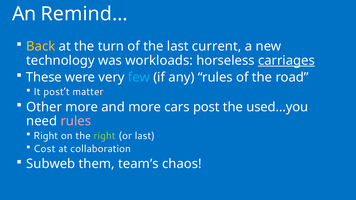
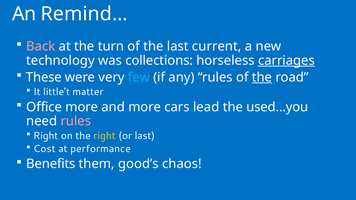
Back colour: yellow -> pink (41, 46)
workloads: workloads -> collections (159, 61)
the underline: none -> present (262, 77)
post’t: post’t -> little’t (57, 92)
Other: Other -> Office (44, 107)
post: post -> lead (206, 107)
right colour: light green -> yellow (105, 136)
collaboration: collaboration -> performance (100, 149)
Subweb: Subweb -> Benefits (51, 164)
team’s: team’s -> good’s (138, 164)
